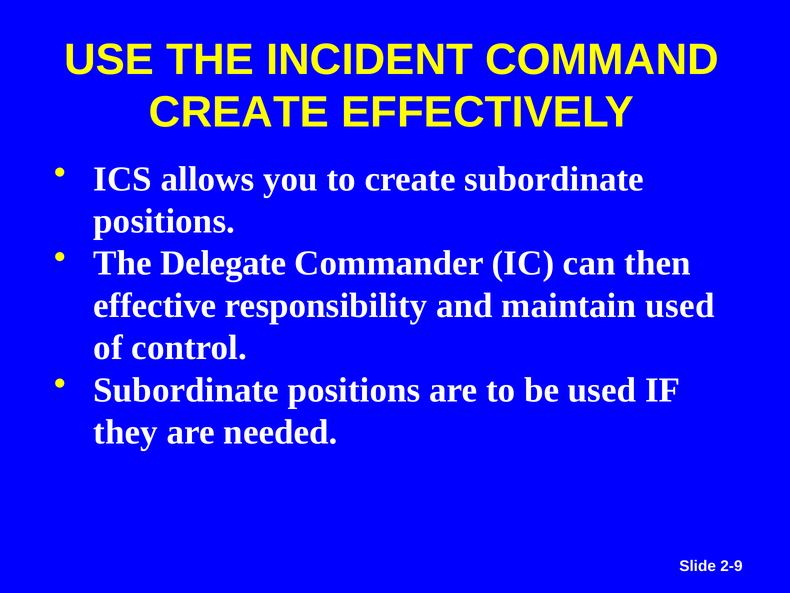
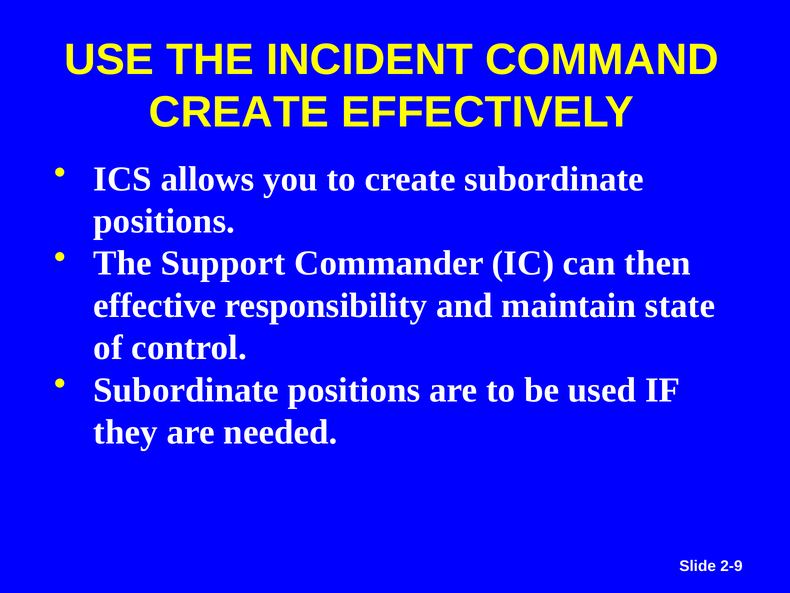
Delegate: Delegate -> Support (223, 263)
maintain used: used -> state (680, 305)
